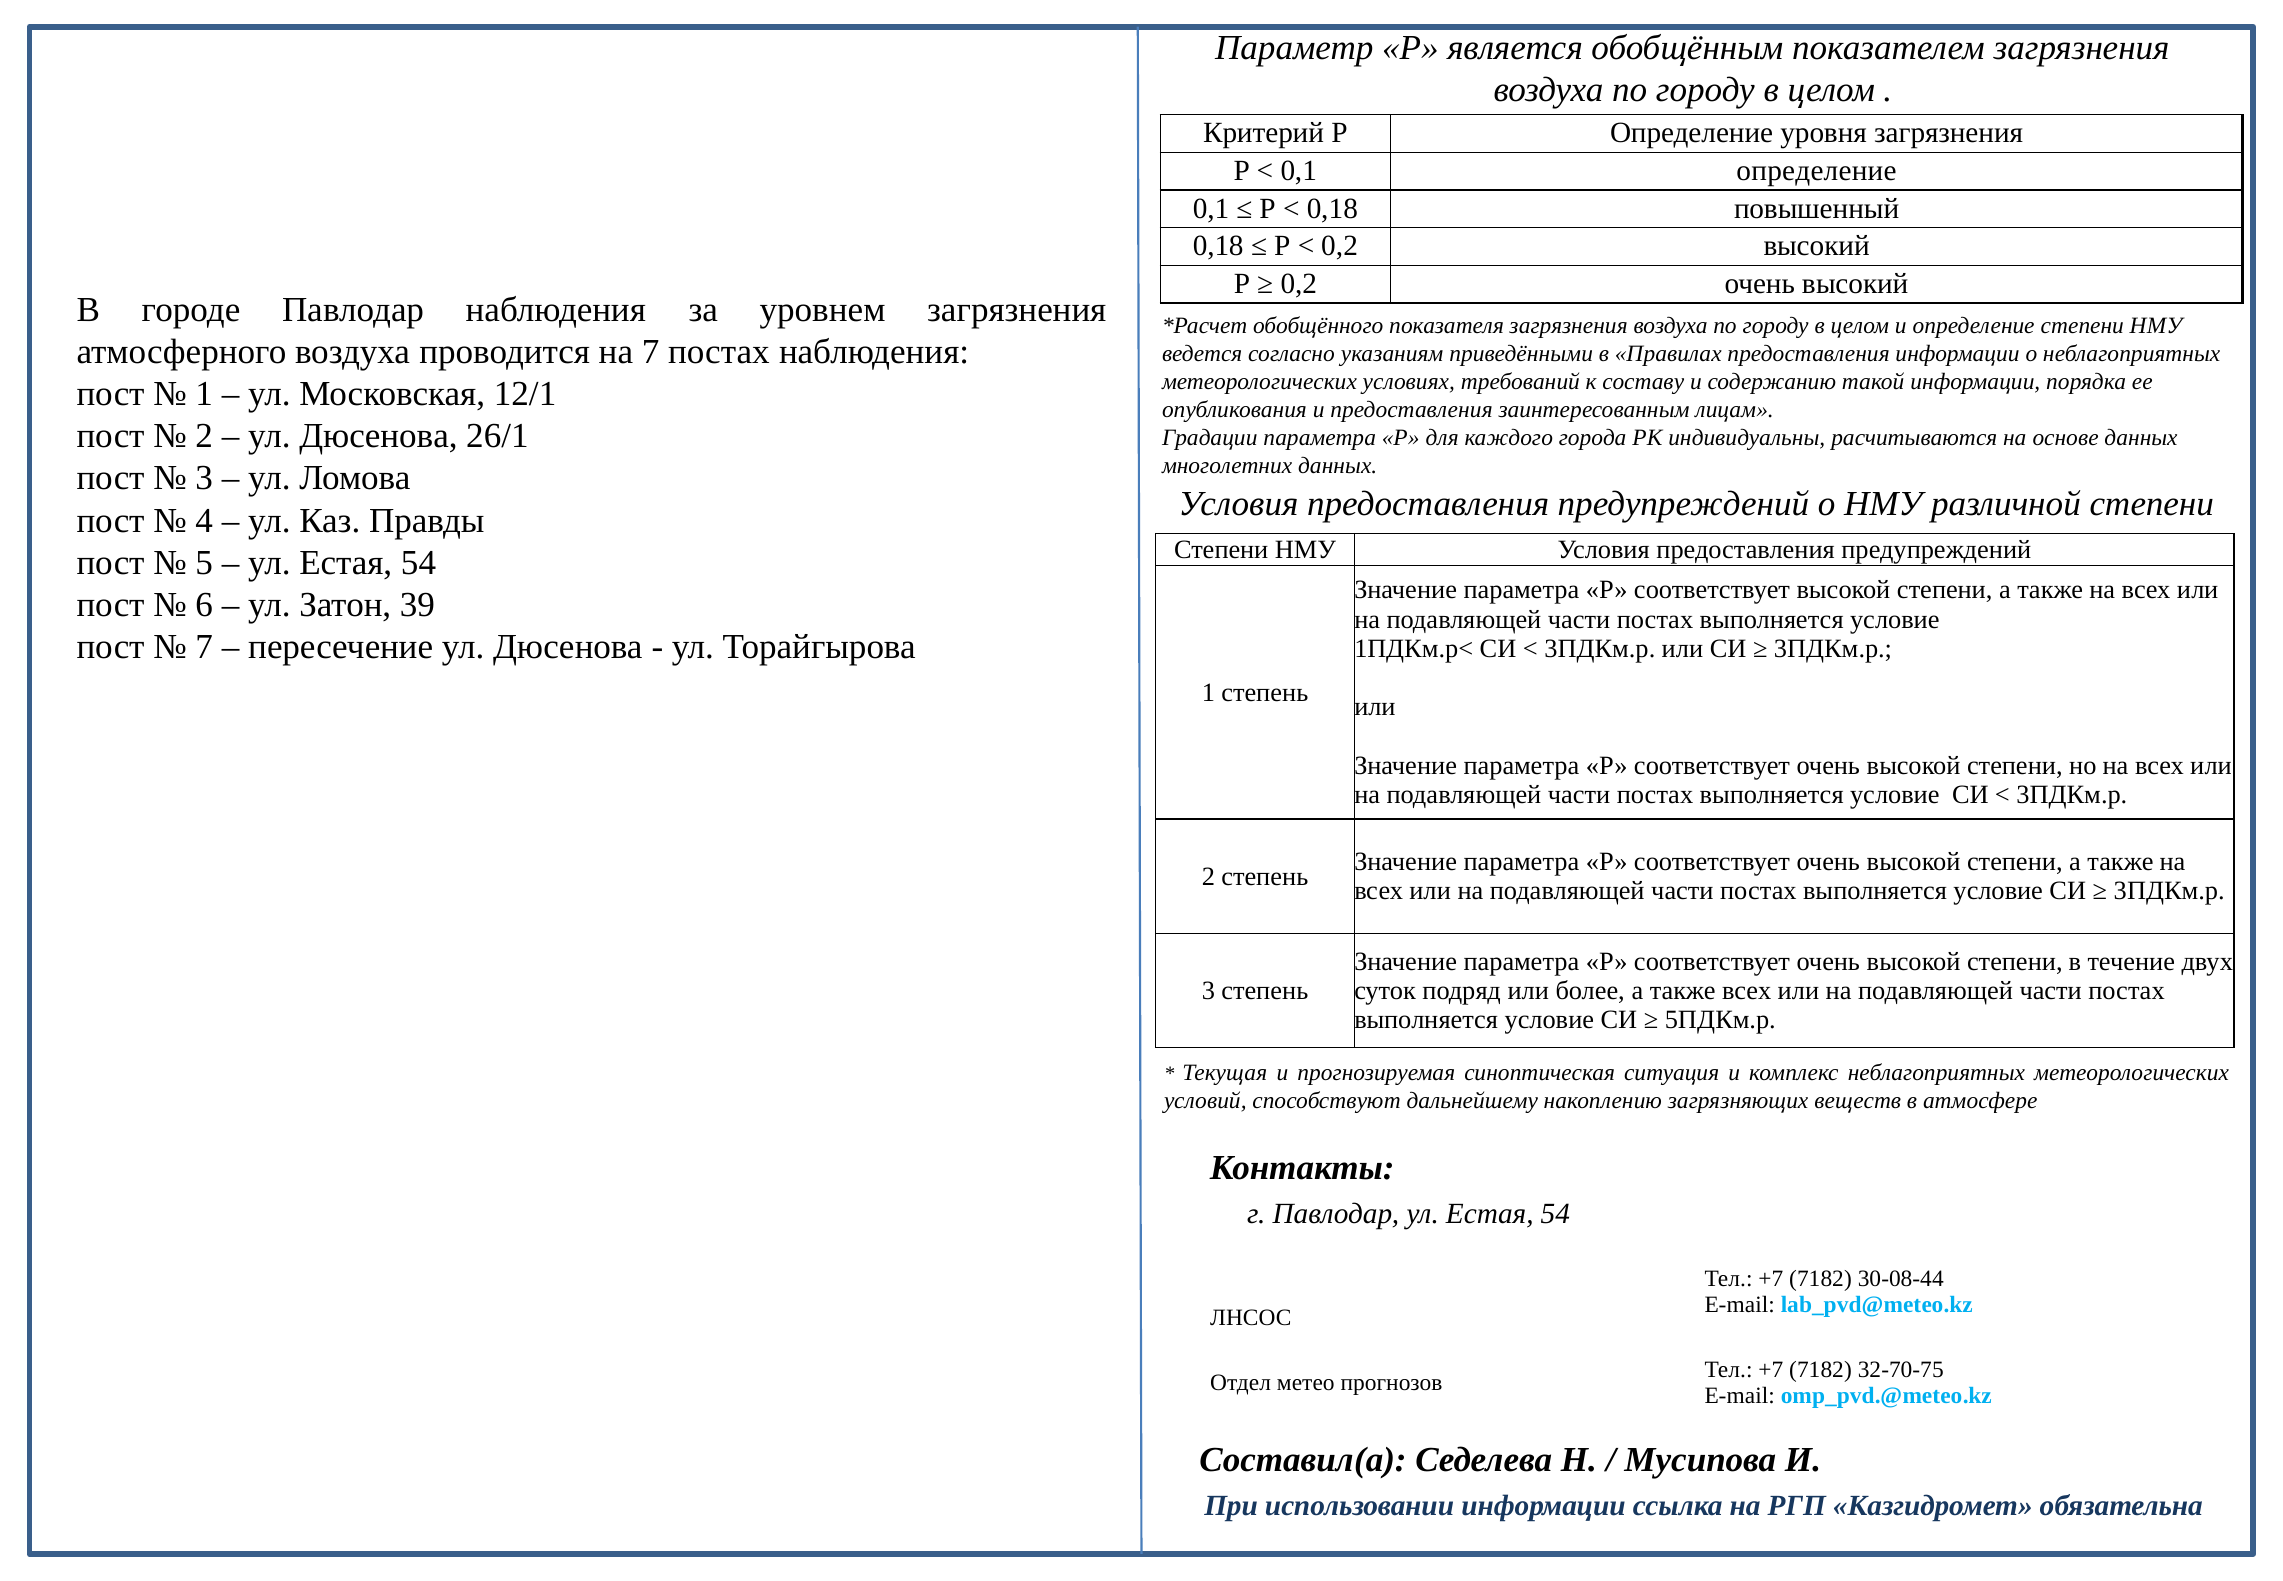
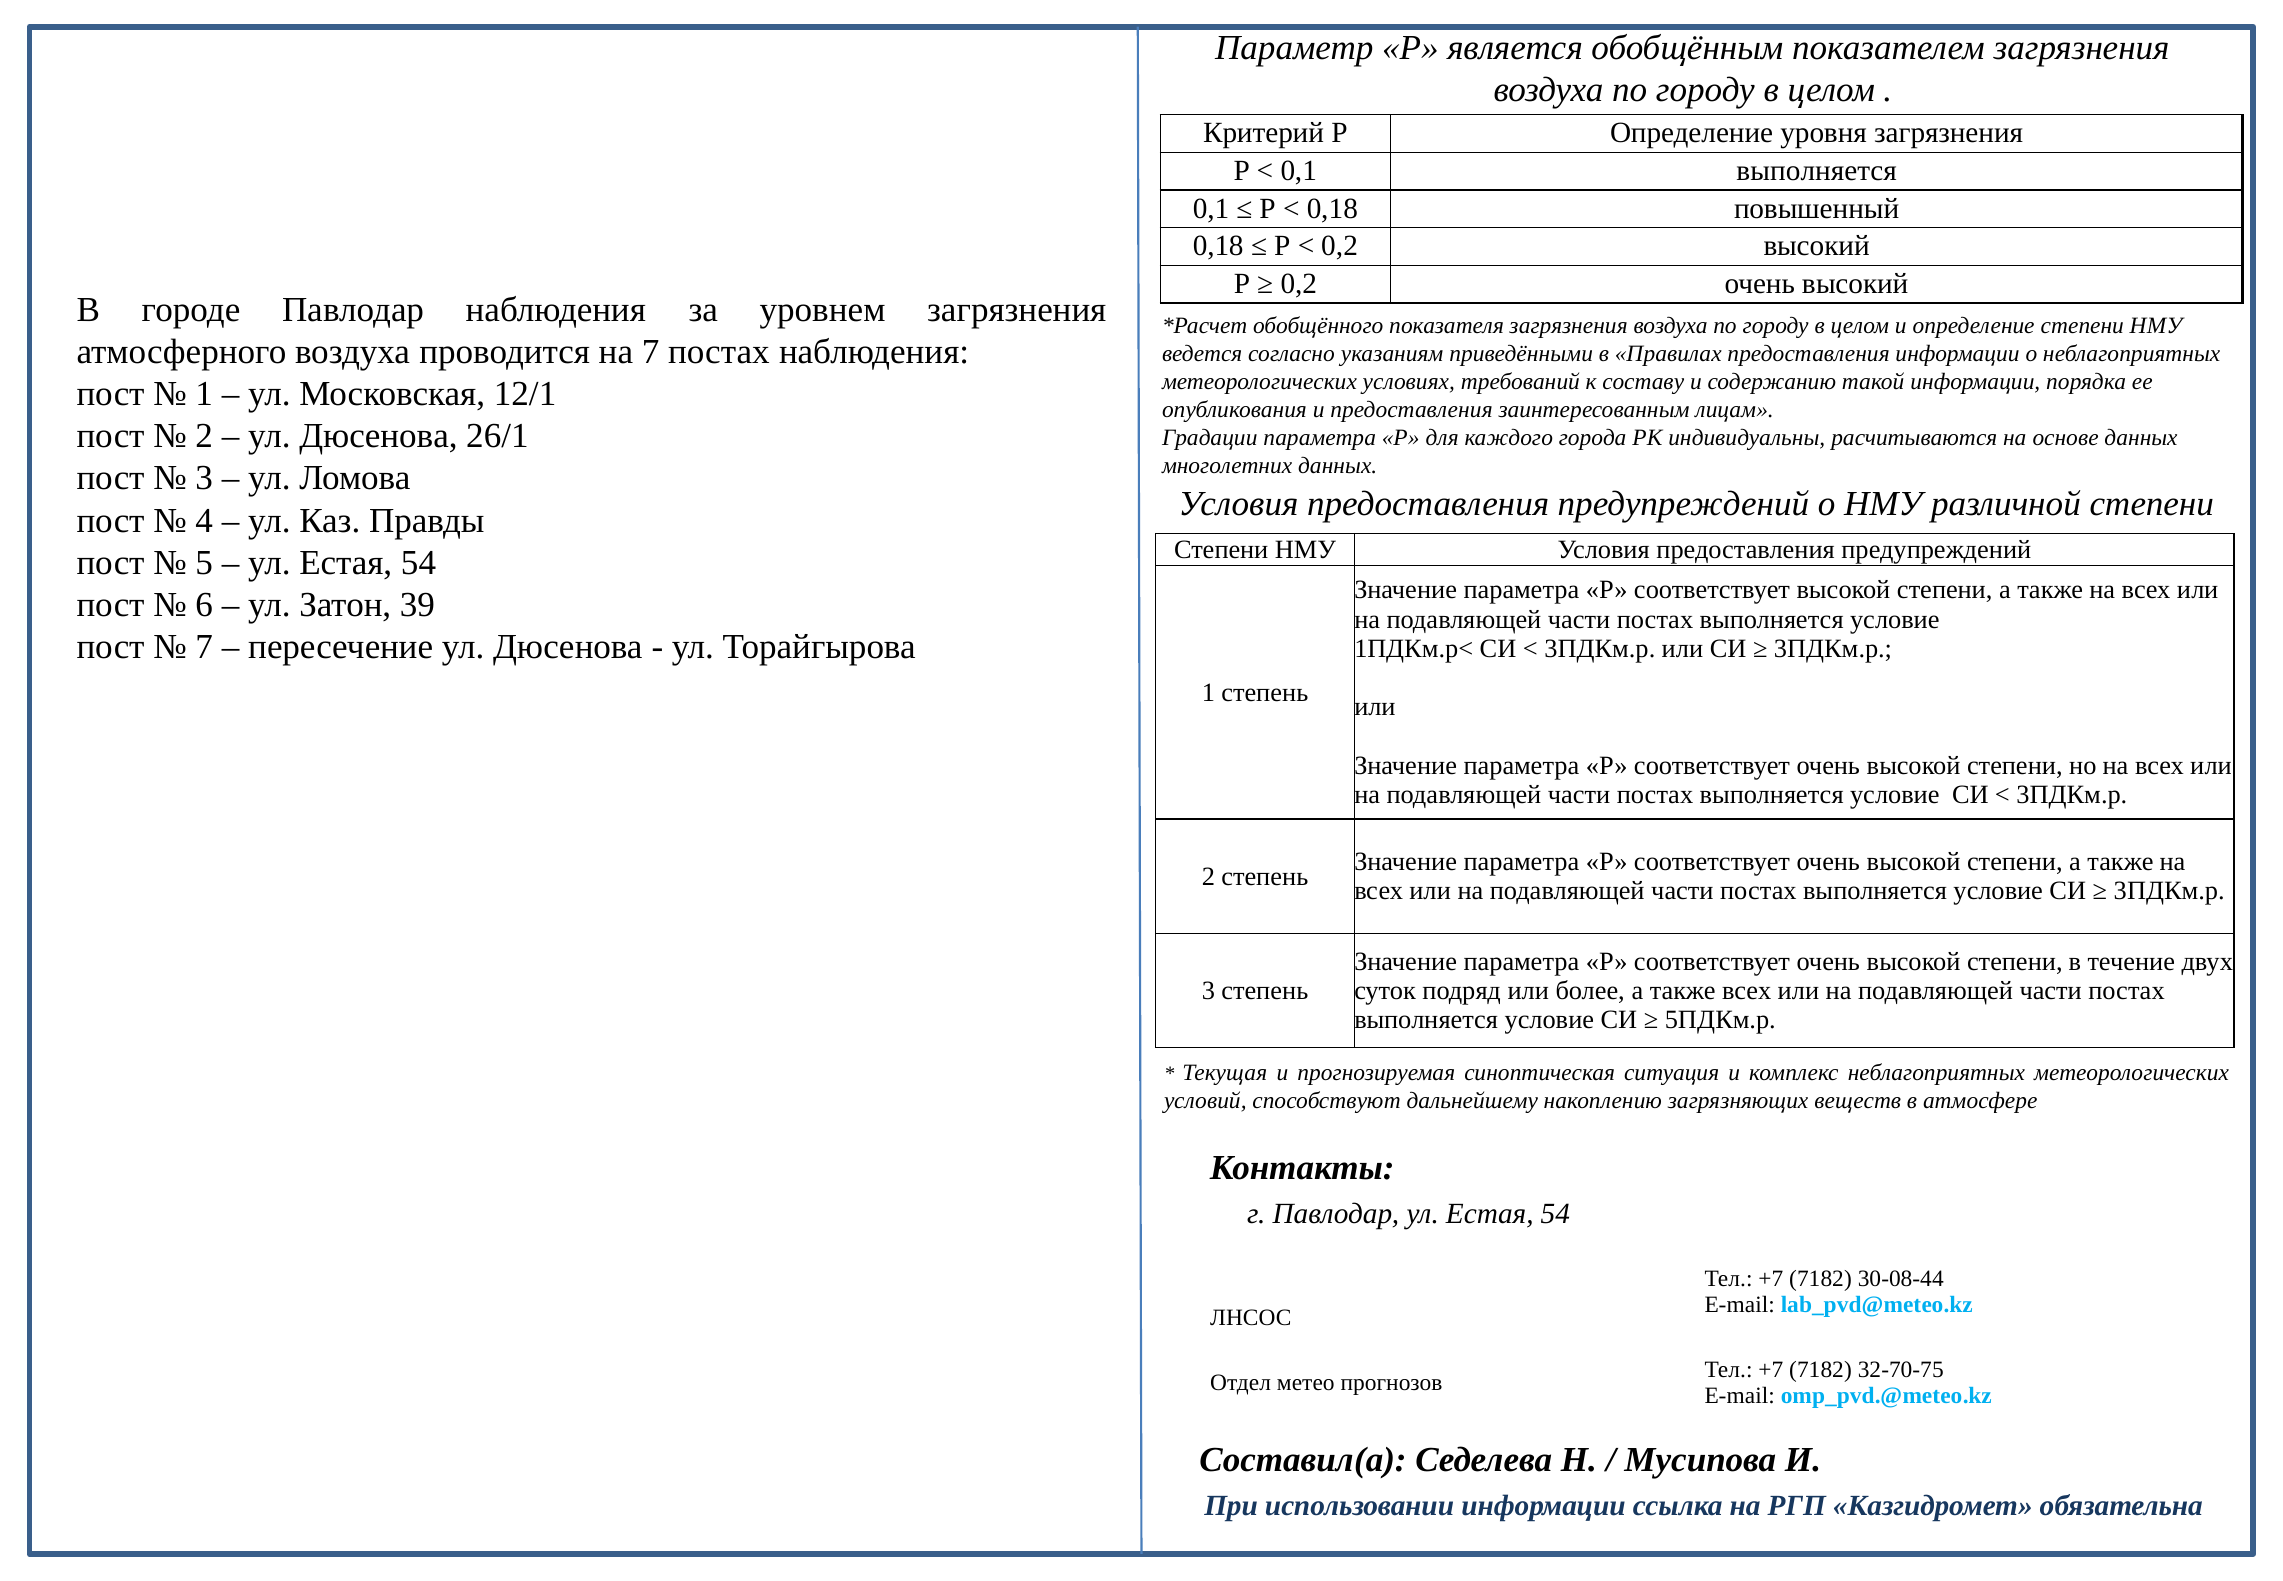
0,1 определение: определение -> выполняется (1817, 171)
